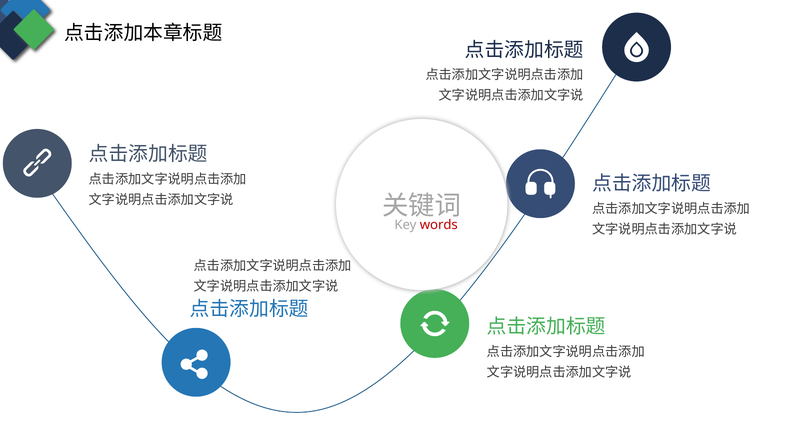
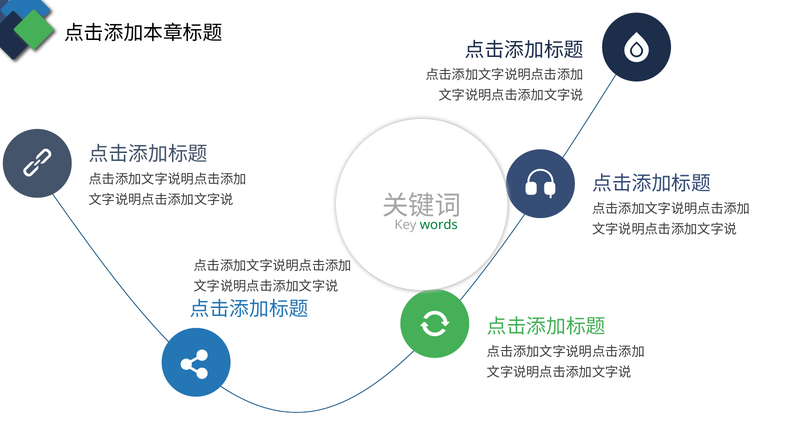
words colour: red -> green (439, 225)
